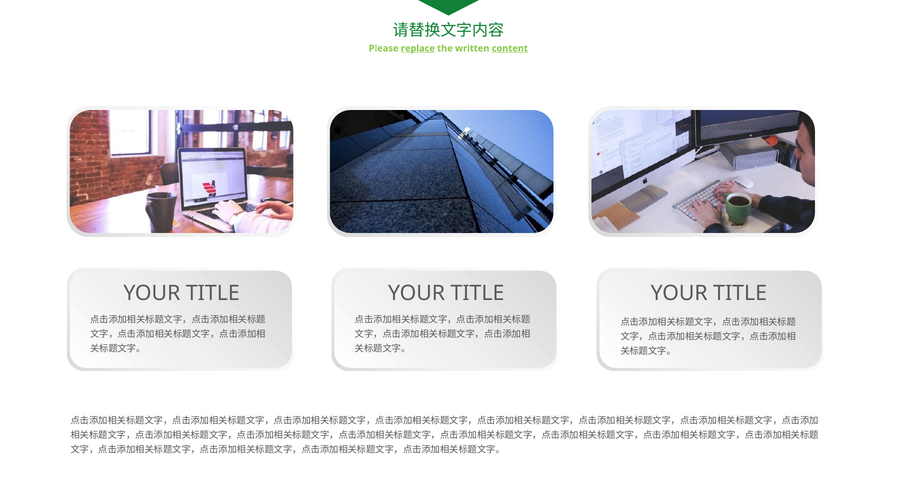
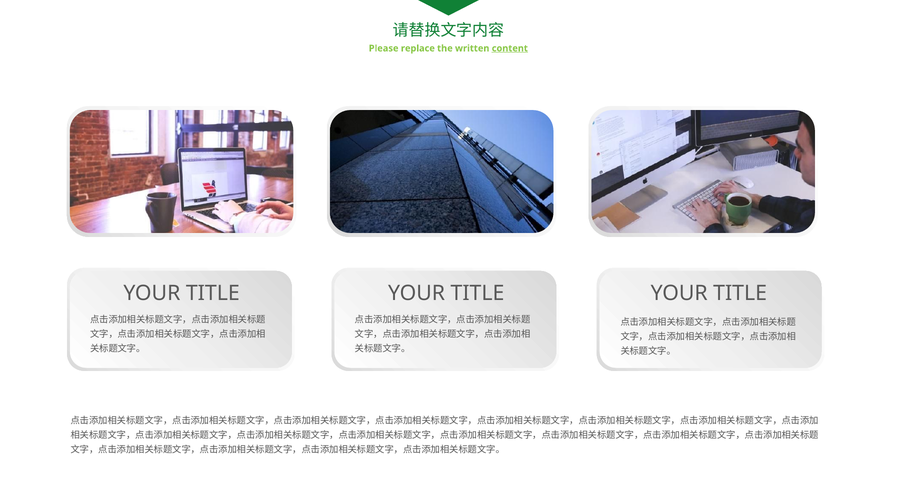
replace underline: present -> none (418, 48)
